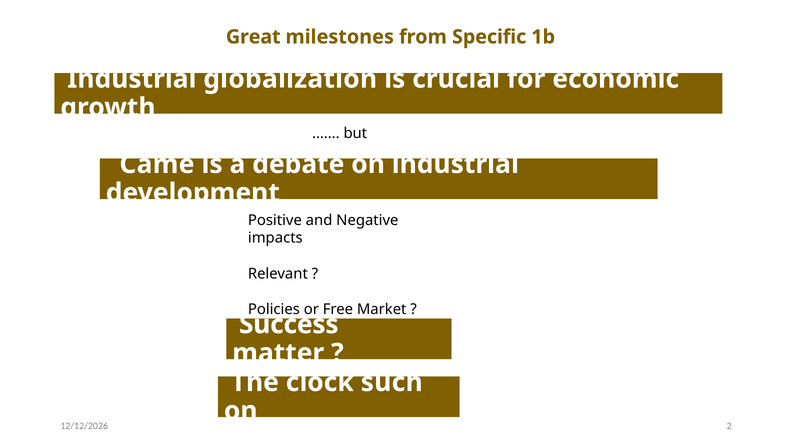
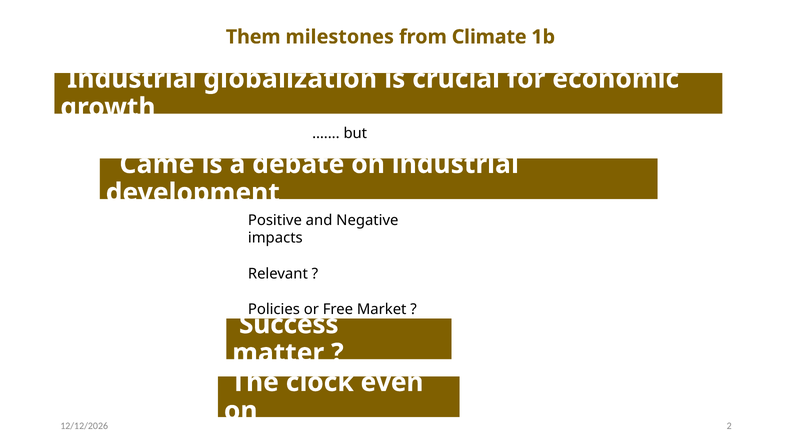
Great: Great -> Them (253, 37)
Specific: Specific -> Climate (489, 37)
such: such -> even (392, 382)
